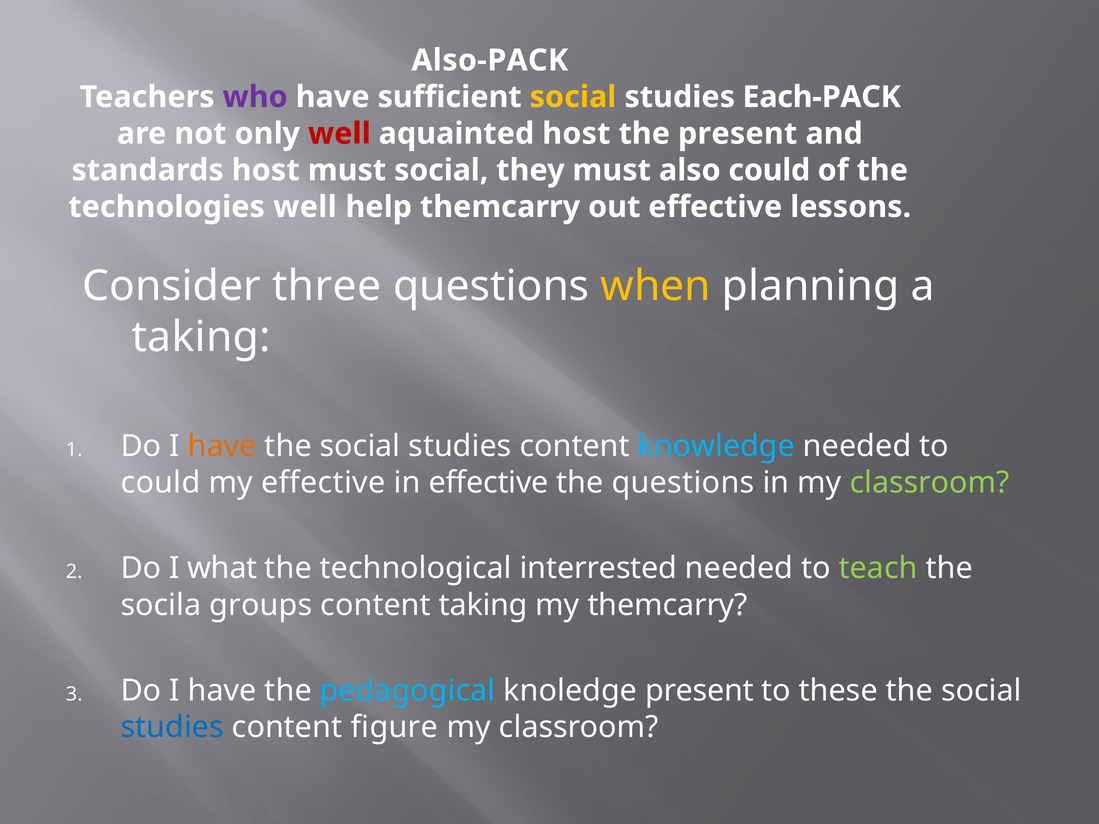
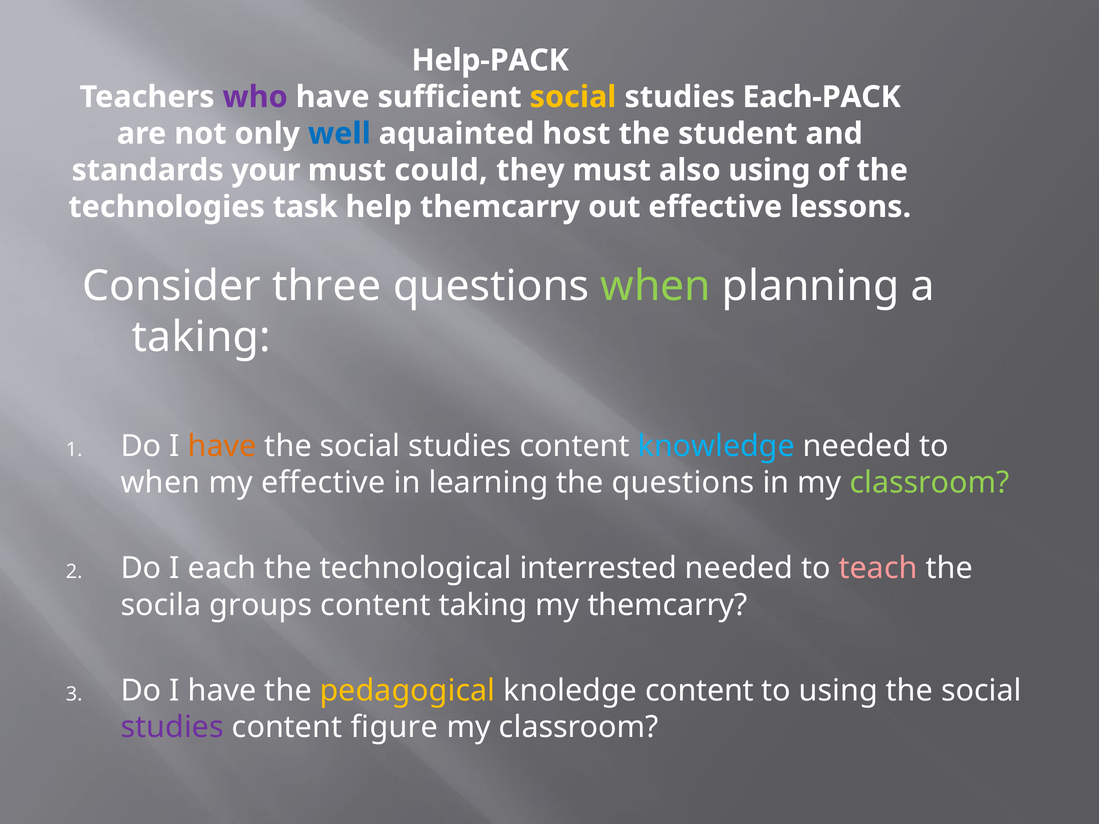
Also-PACK: Also-PACK -> Help-PACK (490, 60)
well colour: red -> blue (339, 134)
the present: present -> student (738, 134)
standards host: host -> your (266, 170)
must social: social -> could (441, 170)
also could: could -> using (769, 170)
technologies well: well -> task (305, 207)
when colour: yellow -> light green (656, 286)
could: could -> when (161, 483)
in effective: effective -> learning (489, 483)
what: what -> each (222, 568)
teach colour: light green -> pink (878, 568)
pedagogical colour: light blue -> yellow (407, 691)
knoledge present: present -> content (699, 691)
to these: these -> using (838, 691)
studies colour: blue -> purple (172, 727)
